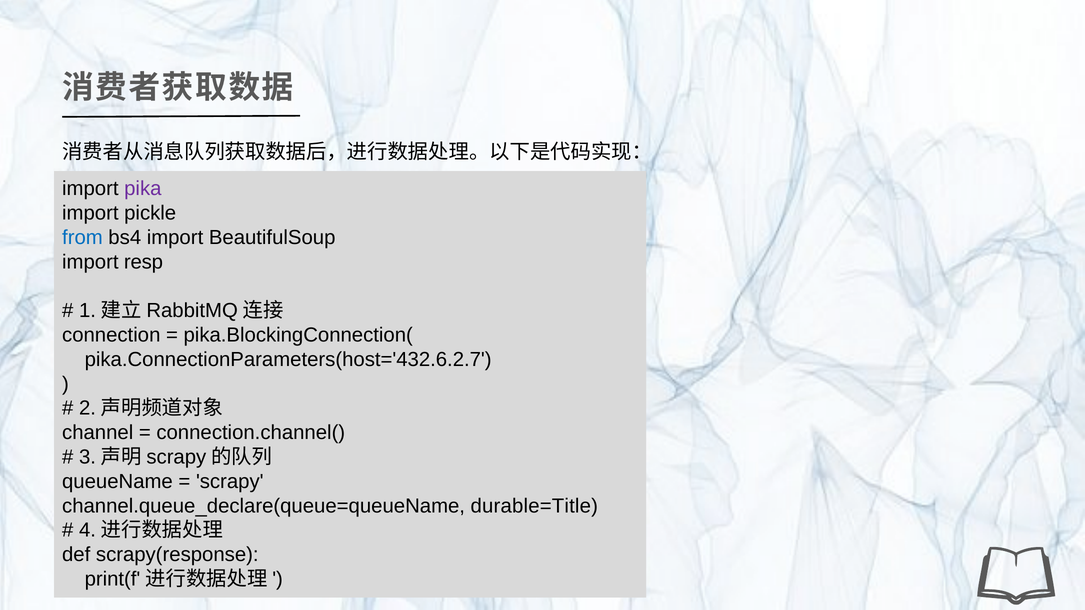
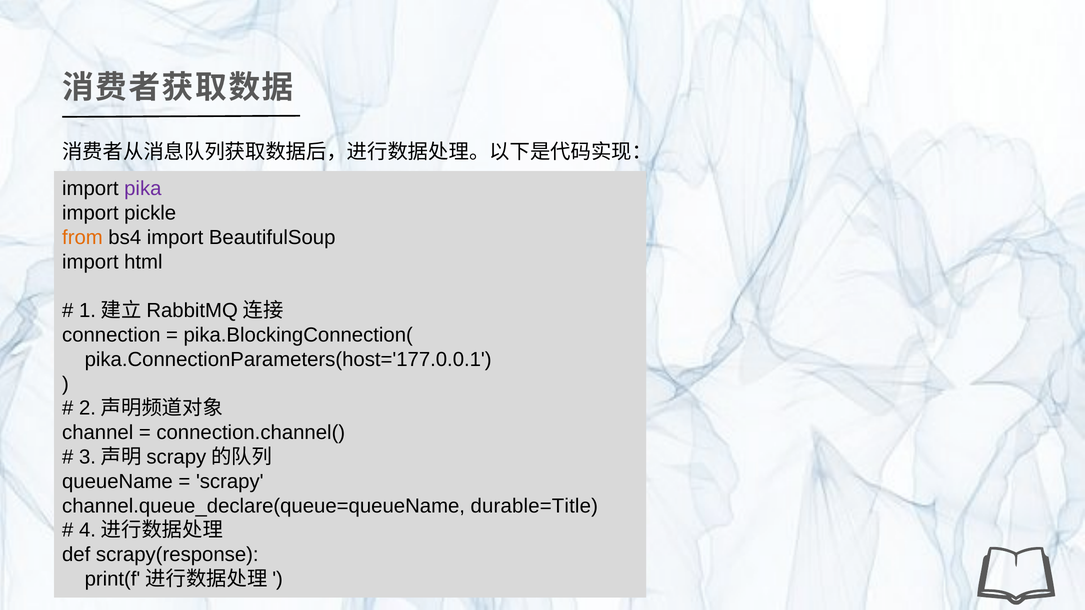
from colour: blue -> orange (82, 238)
resp: resp -> html (143, 262)
pika.ConnectionParameters(host='432.6.2.7: pika.ConnectionParameters(host='432.6.2.7 -> pika.ConnectionParameters(host='177.0.0.1 (288, 360)
